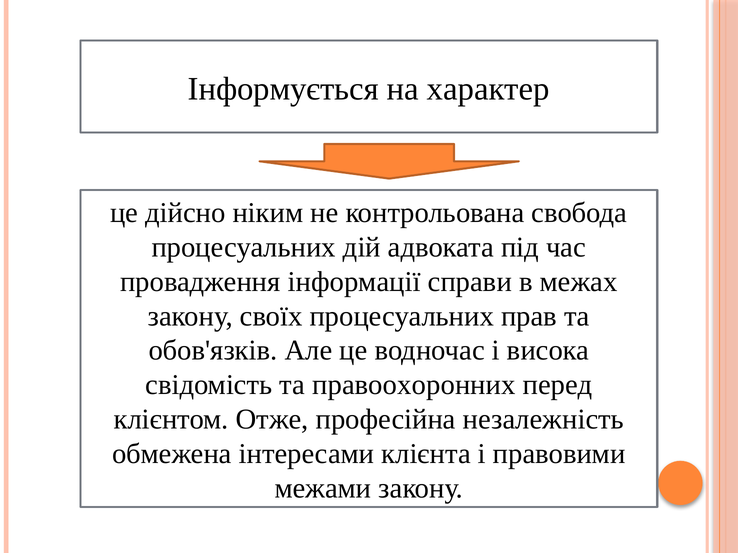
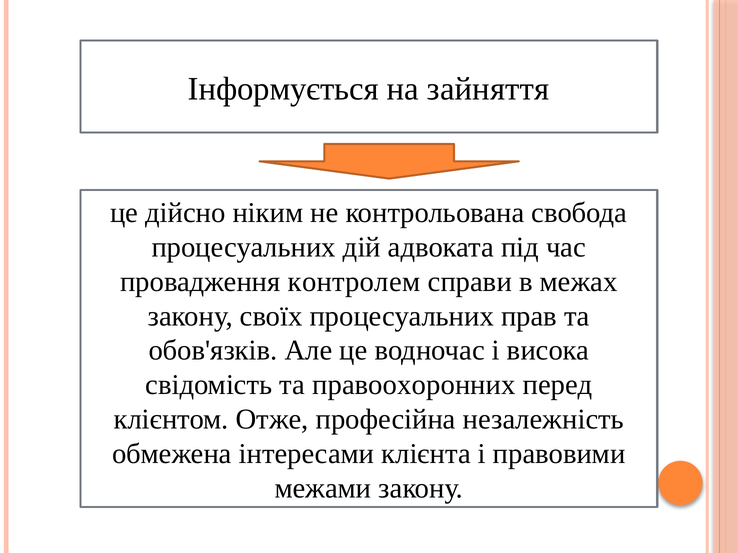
характер: характер -> зайняття (488, 89)
інформації: інформації -> контролем (354, 282)
